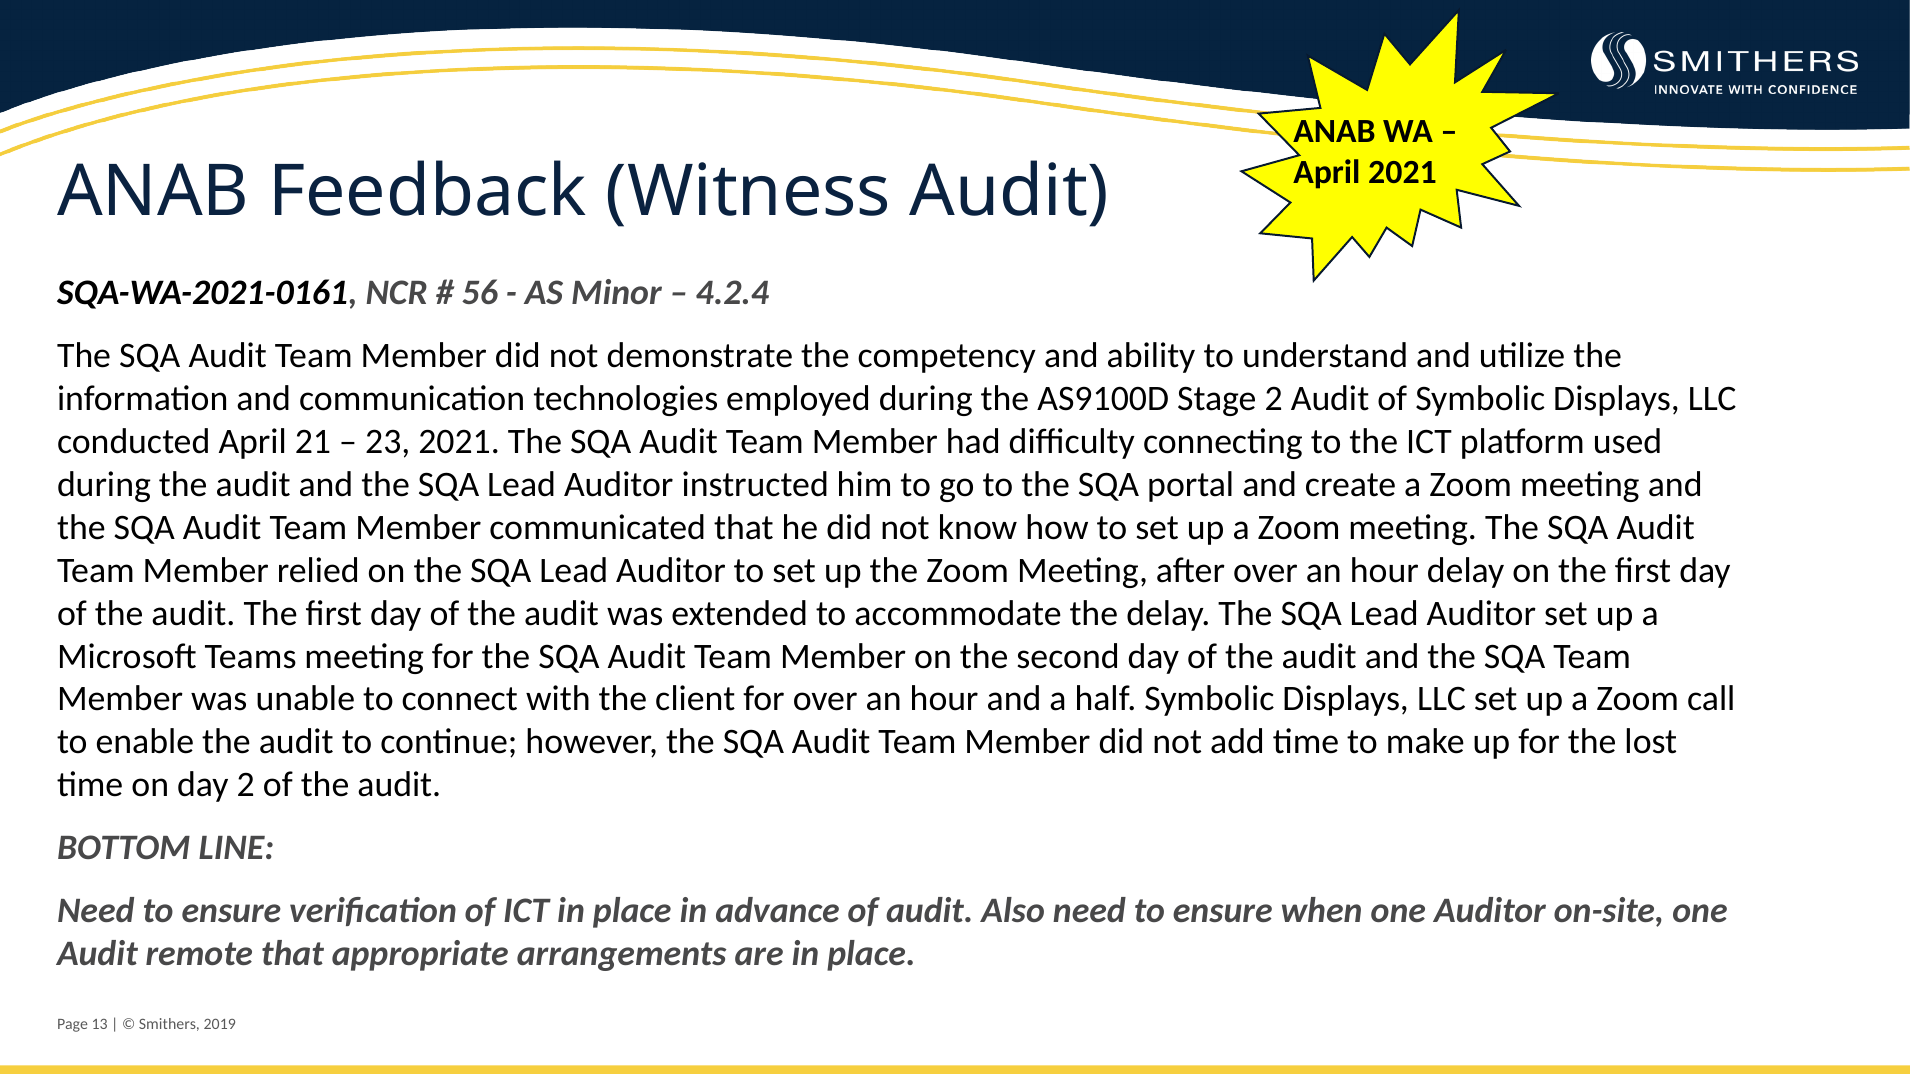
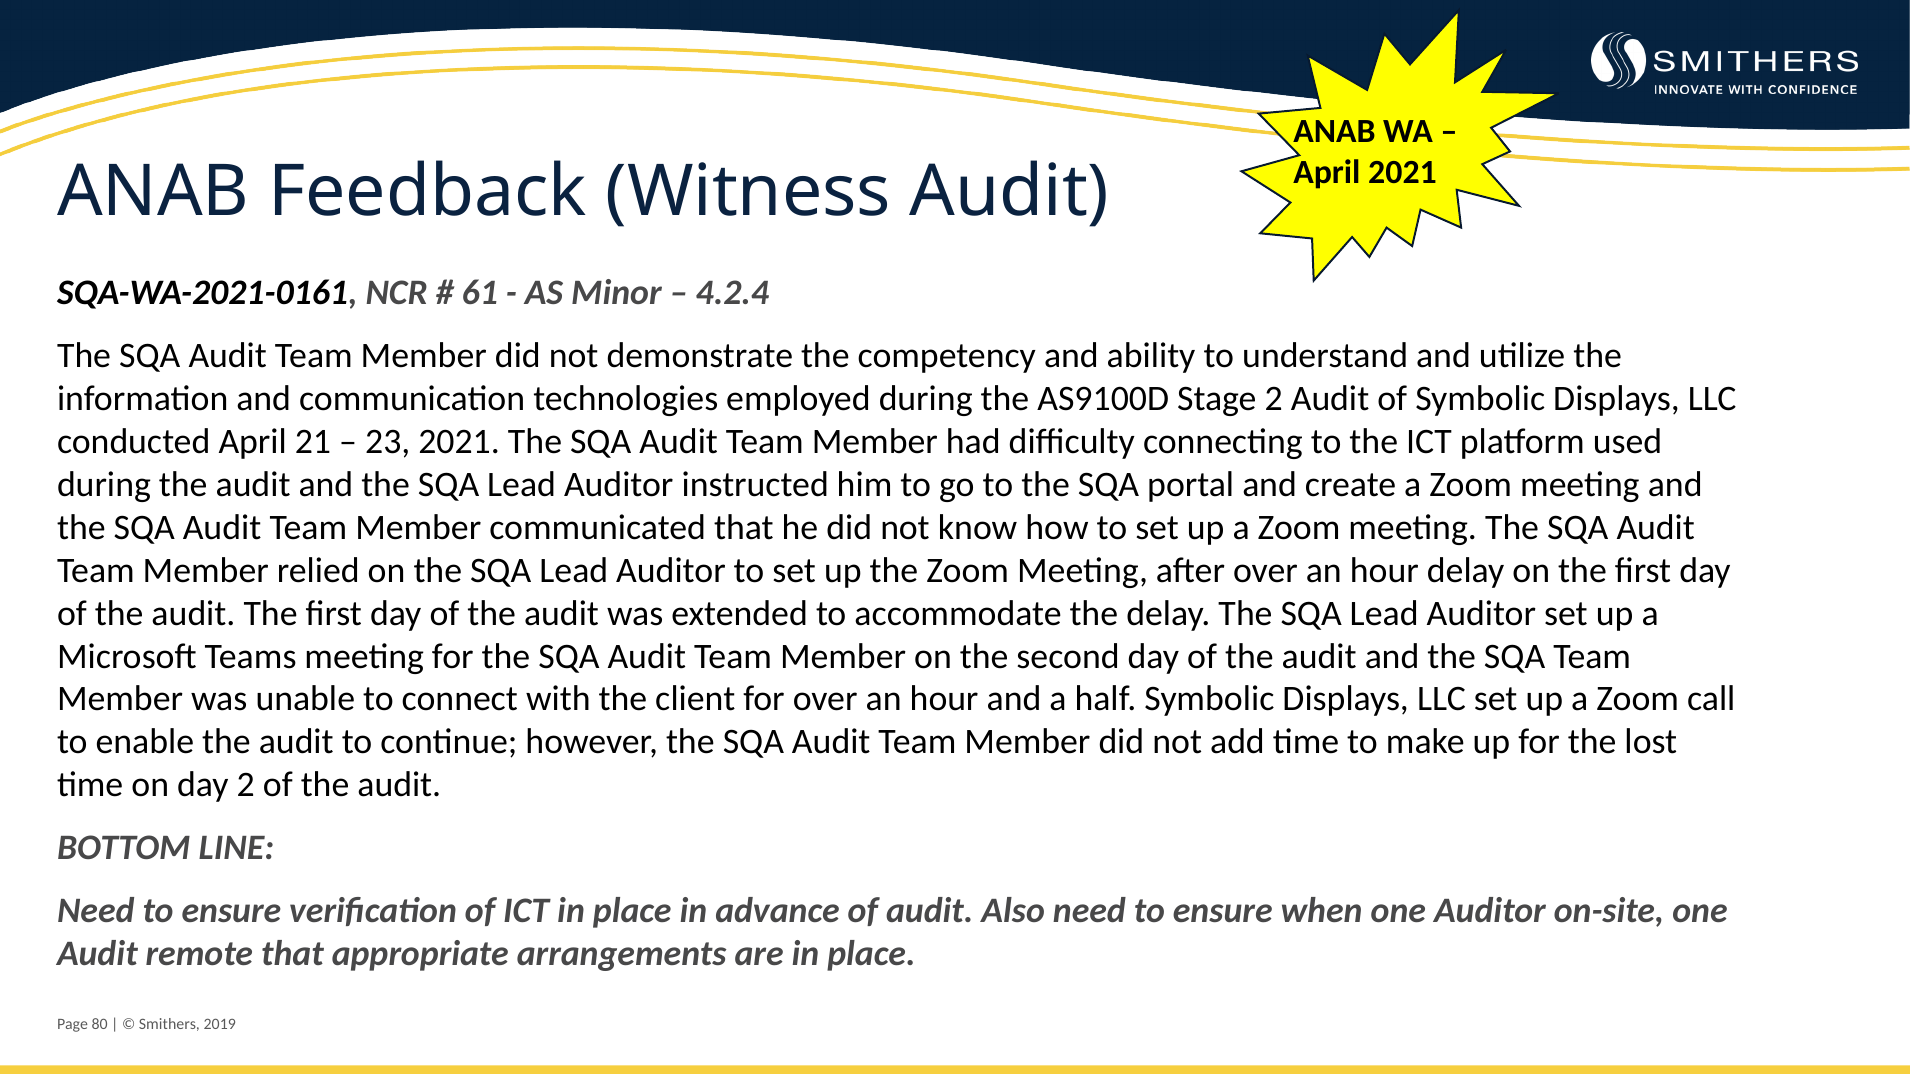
56: 56 -> 61 (480, 293)
13: 13 -> 80 (100, 1025)
